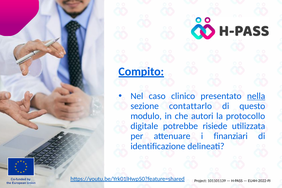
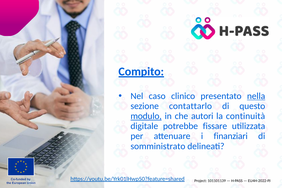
modulo underline: none -> present (146, 116)
protocollo: protocollo -> continuità (245, 116)
risiede: risiede -> fissare (215, 126)
identificazione: identificazione -> somministrato (158, 146)
